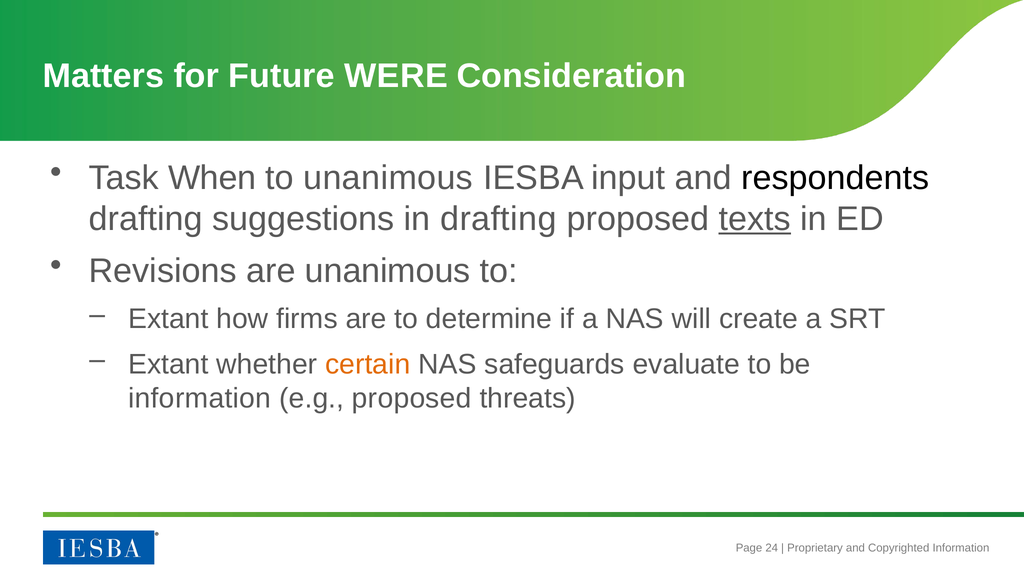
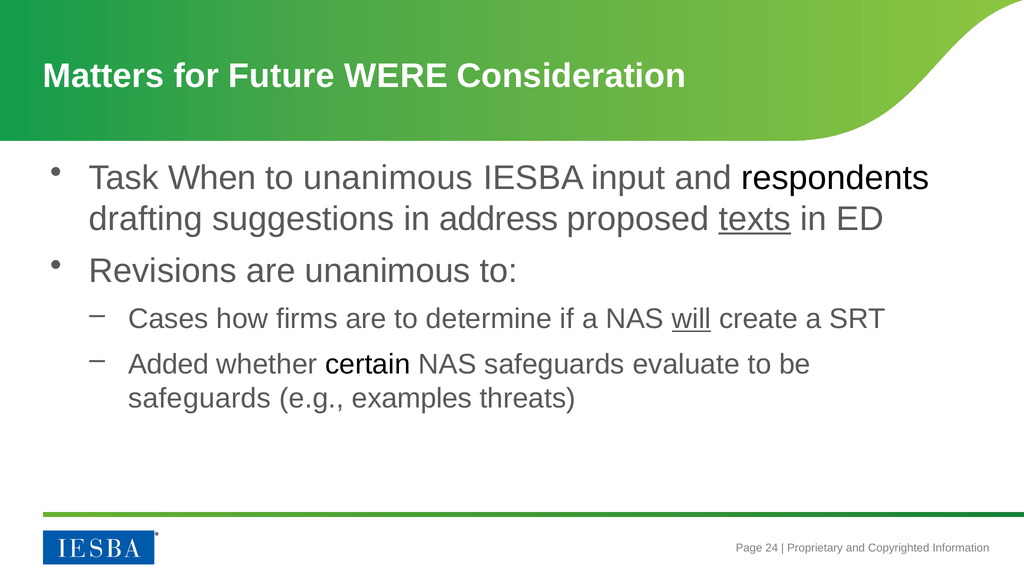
in drafting: drafting -> address (499, 219)
Extant: Extant -> Cases (168, 319)
will underline: none -> present (692, 319)
Extant: Extant -> Added (169, 364)
certain colour: orange -> black (368, 364)
information: information -> safeguards (200, 398)
e.g proposed: proposed -> examples (412, 398)
